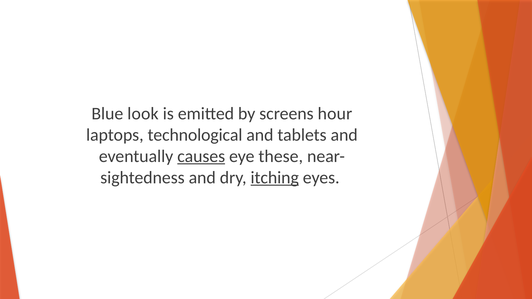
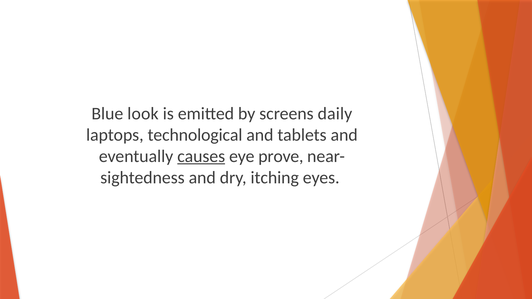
hour: hour -> daily (335, 114)
these: these -> prove (281, 156)
itching underline: present -> none (275, 178)
